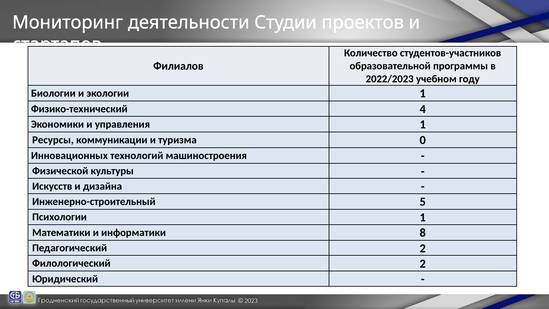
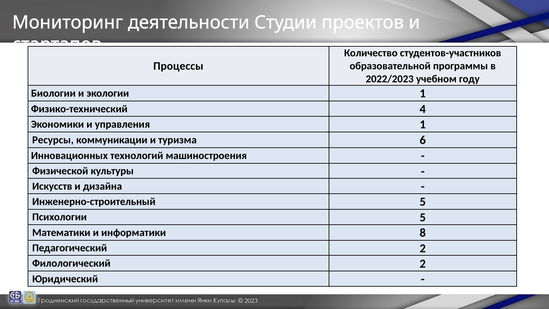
Филиалов: Филиалов -> Процессы (178, 66)
0: 0 -> 6 (423, 140)
Психологии 1: 1 -> 5 (423, 217)
